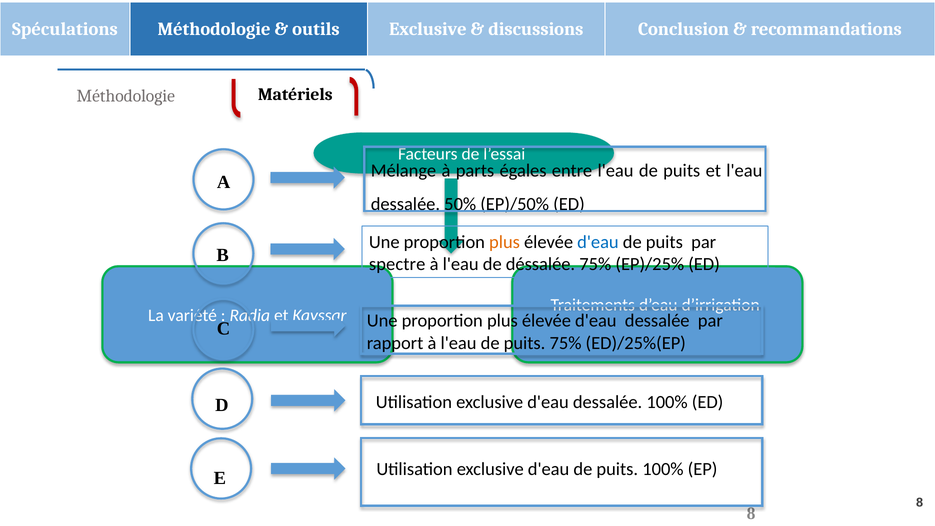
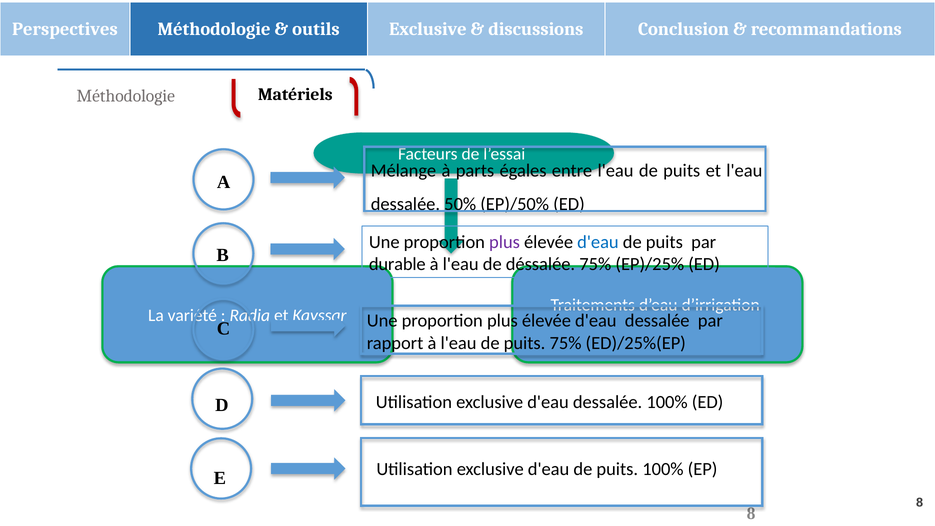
Spéculations: Spéculations -> Perspectives (65, 29)
plus colour: orange -> purple (505, 242)
spectre: spectre -> durable (397, 264)
